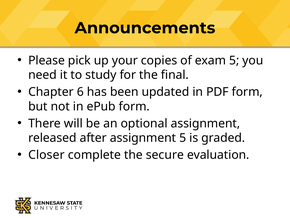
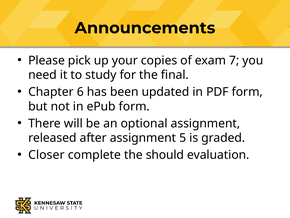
exam 5: 5 -> 7 (234, 60)
secure: secure -> should (165, 155)
